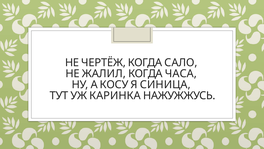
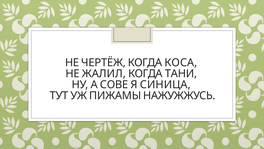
САЛО: САЛО -> КОСА (181, 62)
ЧАСА: ЧАСА -> ТАНИ (181, 73)
КОСУ: КОСУ -> СОВЕ (114, 84)
КАРИНКА: КАРИНКА -> ПИЖАМЫ (115, 95)
